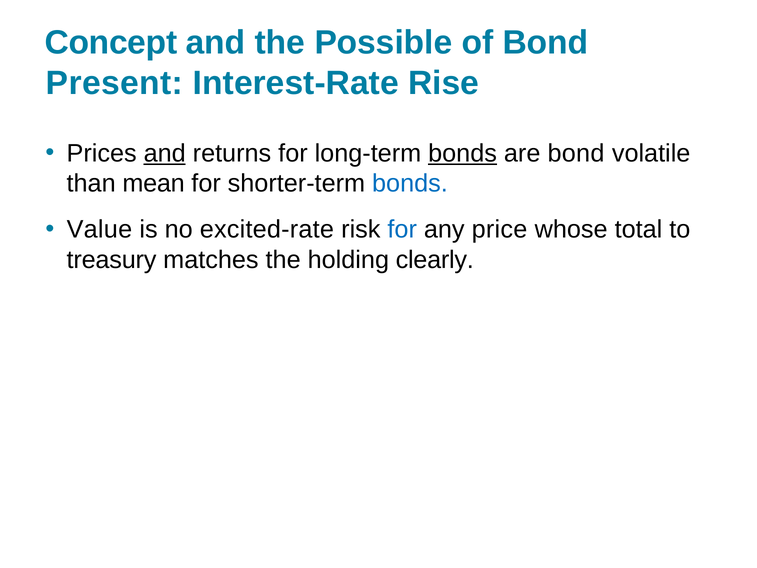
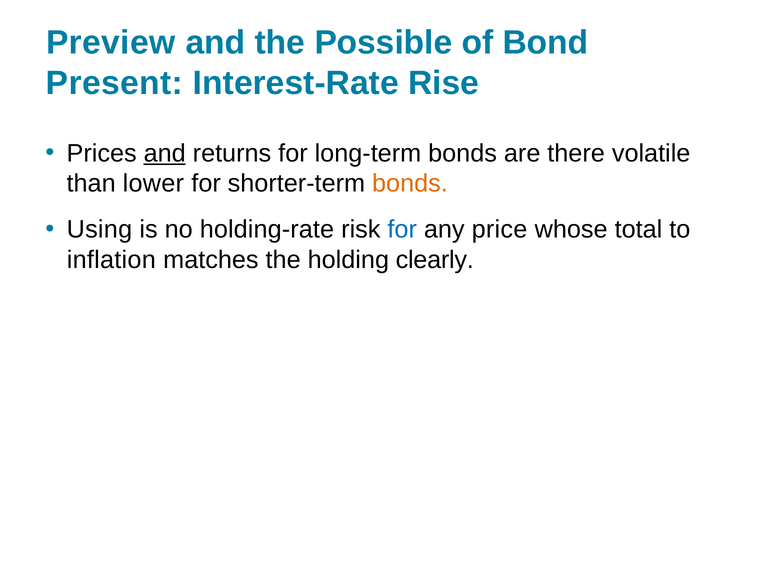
Concept: Concept -> Preview (111, 43)
bonds underline: present -> none (463, 153)
are bond: bond -> there (576, 153)
mean: mean -> lower (153, 183)
bonds colour: blue -> orange (410, 183)
Value: Value -> Using (99, 230)
excited-rate: excited-rate -> holding-rate (267, 230)
treasury: treasury -> inflation (111, 260)
